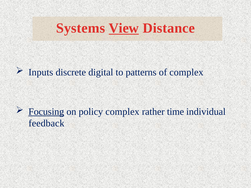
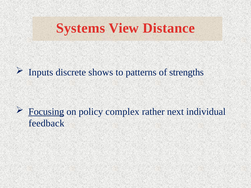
View underline: present -> none (124, 28)
digital: digital -> shows (101, 72)
of complex: complex -> strengths (187, 72)
time: time -> next (175, 112)
